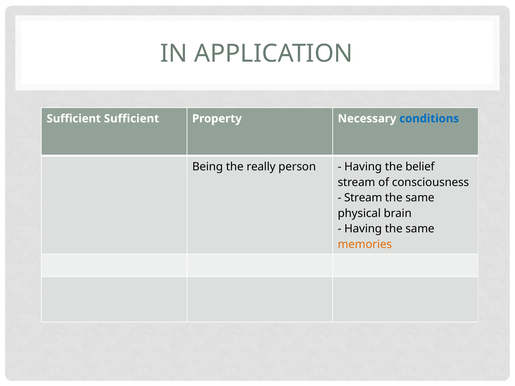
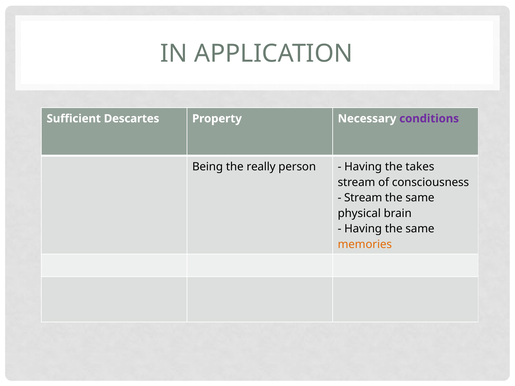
Sufficient Sufficient: Sufficient -> Descartes (132, 119)
conditions colour: blue -> purple (429, 119)
belief: belief -> takes (420, 167)
